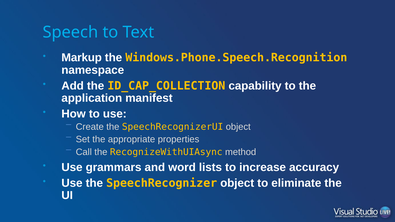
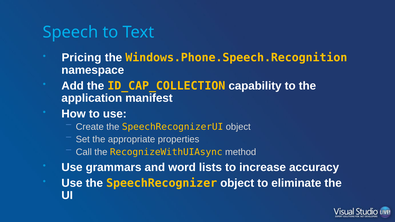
Markup: Markup -> Pricing (81, 58)
